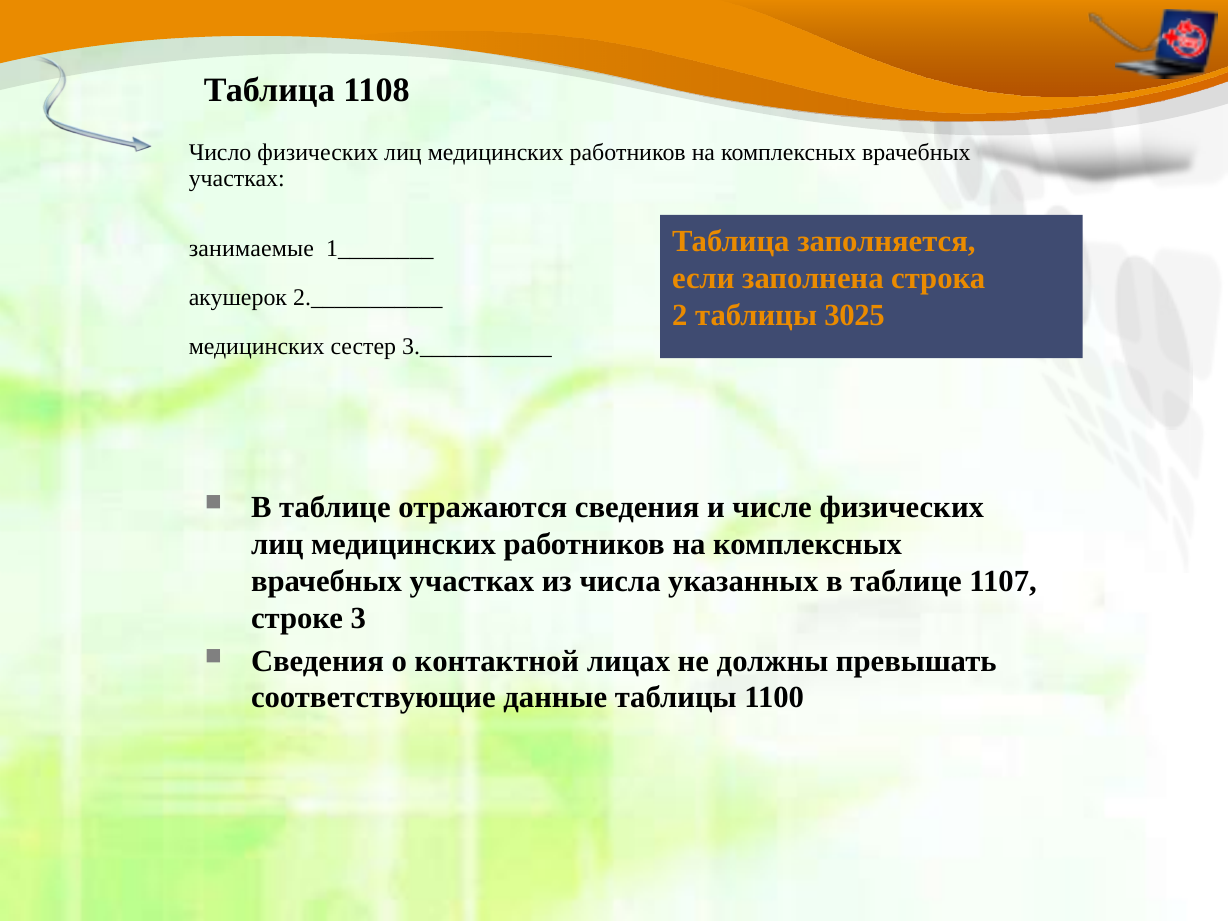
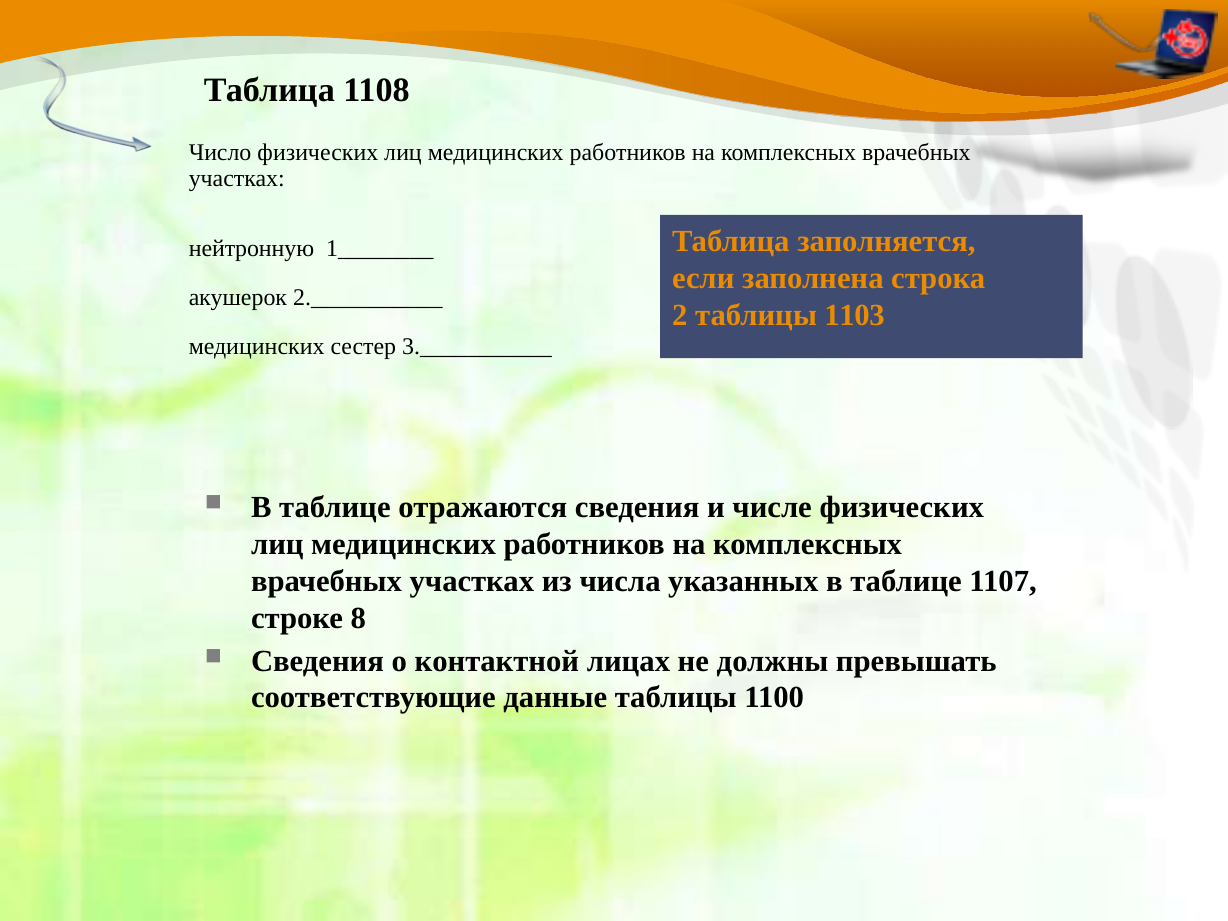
занимаемые: занимаемые -> нейтронную (251, 249)
3025: 3025 -> 1103 (855, 315)
3: 3 -> 8 (358, 618)
